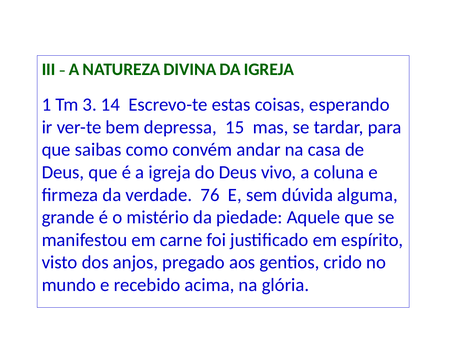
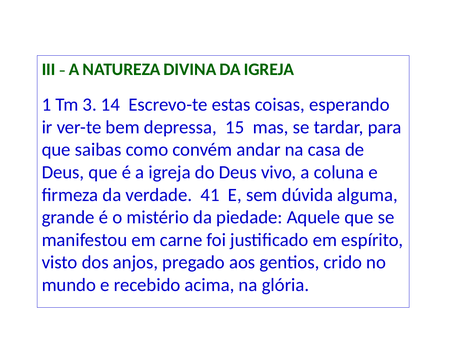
76: 76 -> 41 (210, 195)
